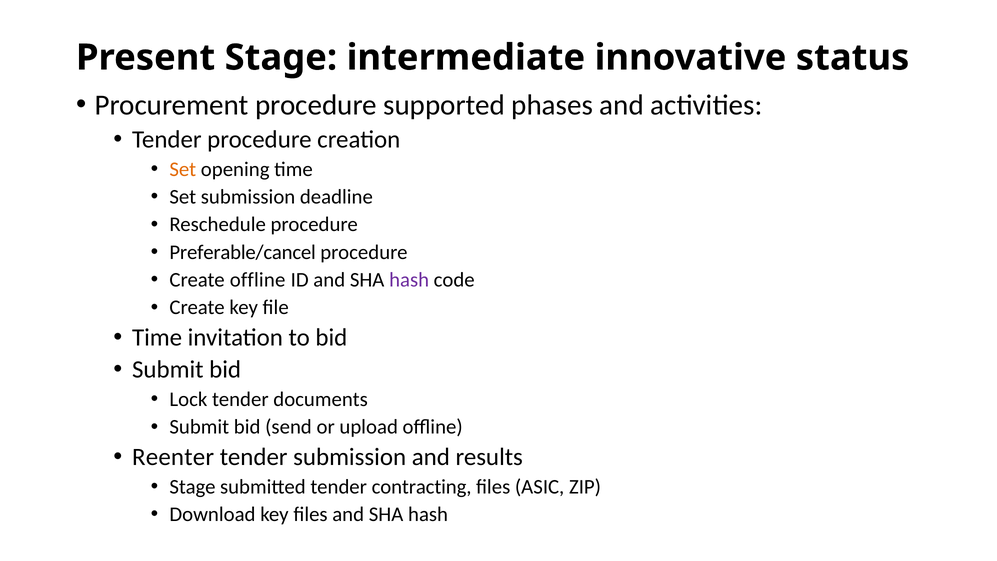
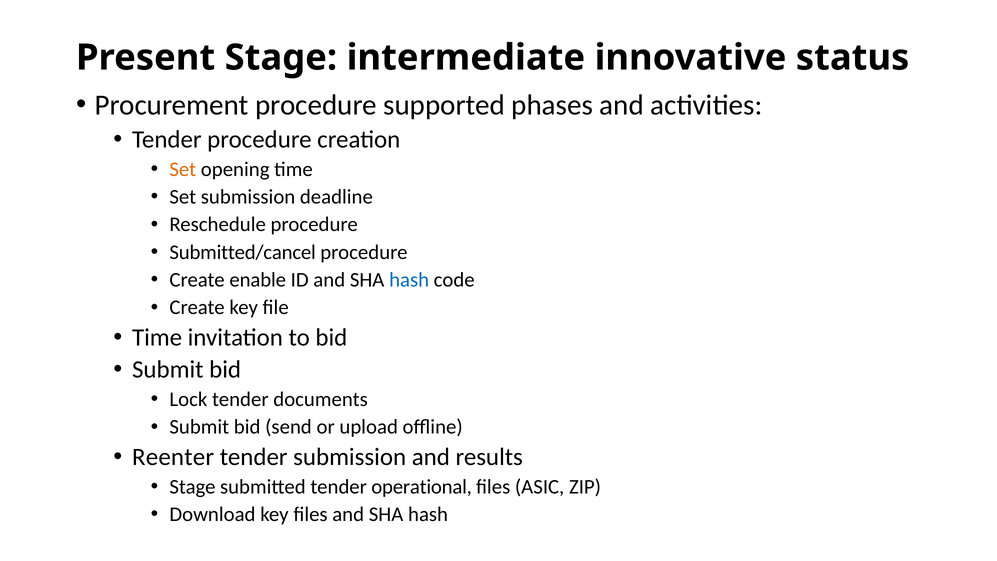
Preferable/cancel: Preferable/cancel -> Submitted/cancel (243, 252)
Create offline: offline -> enable (258, 280)
hash colour: purple -> blue (409, 280)
contracting: contracting -> operational (422, 487)
